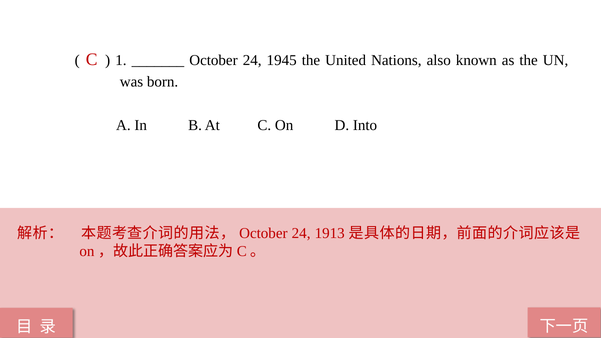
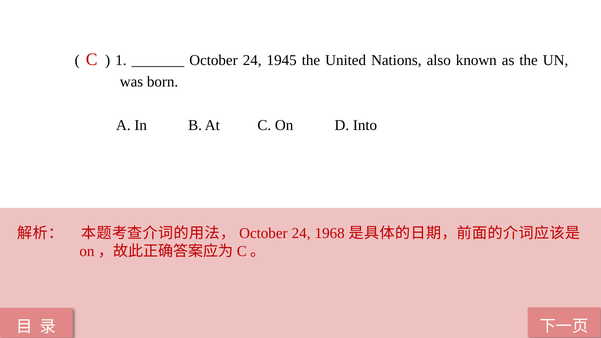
1913: 1913 -> 1968 (330, 233)
